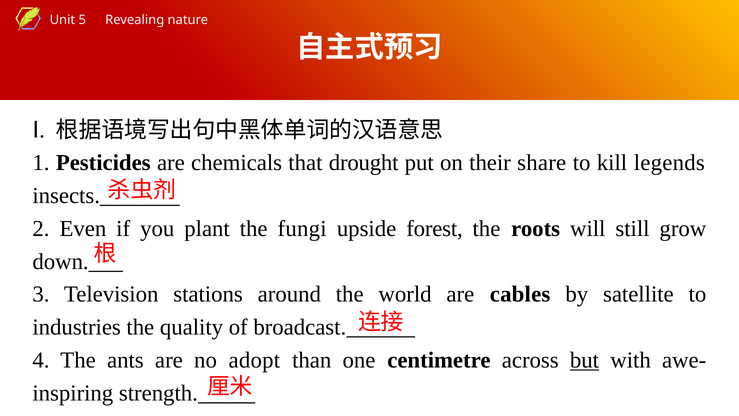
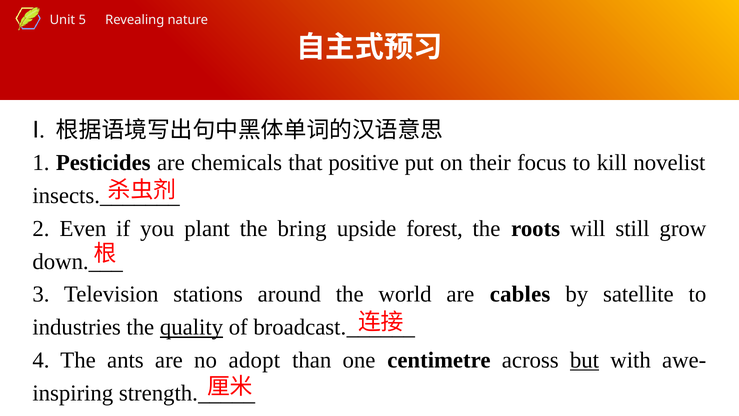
drought: drought -> positive (364, 163)
share: share -> focus (542, 163)
legends: legends -> novelist (669, 163)
fungi: fungi -> bring (302, 228)
quality underline: none -> present (192, 327)
